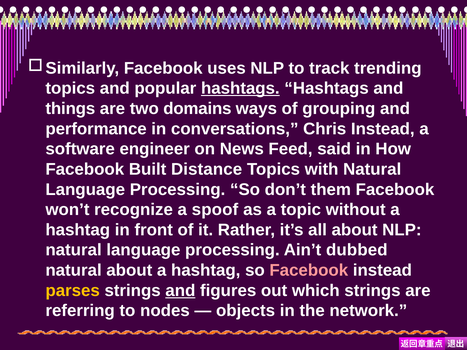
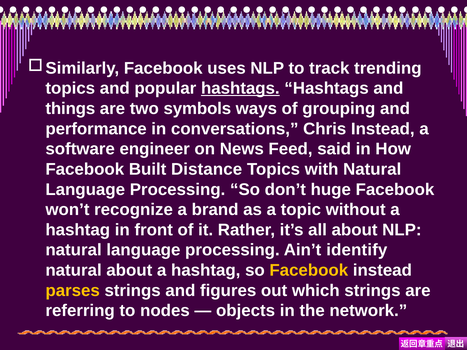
domains: domains -> symbols (197, 109)
them: them -> huge (331, 190)
spoof: spoof -> brand (215, 210)
dubbed: dubbed -> identify (357, 250)
Facebook colour: pink -> yellow (309, 270)
and underline: present -> none (180, 291)
